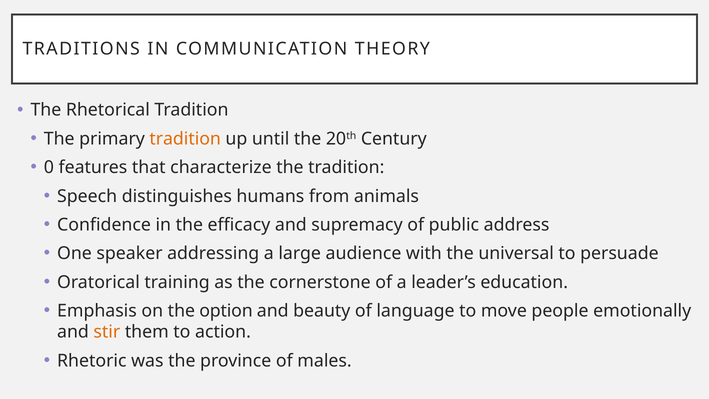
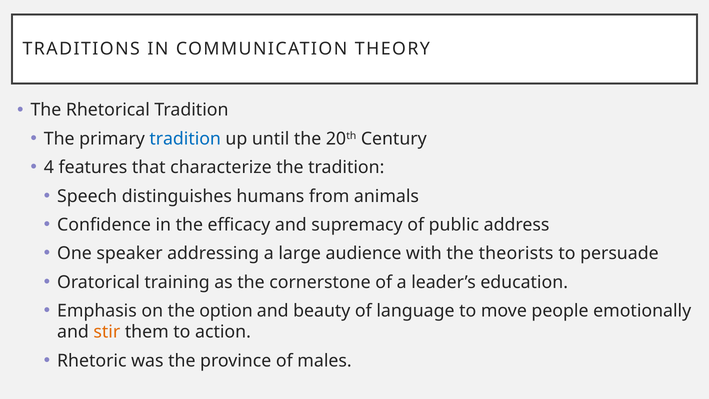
tradition colour: orange -> blue (185, 139)
0: 0 -> 4 (49, 167)
universal: universal -> theorists (516, 253)
